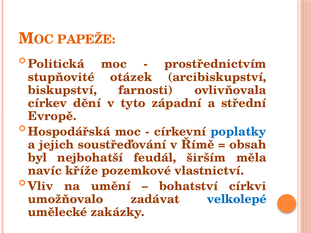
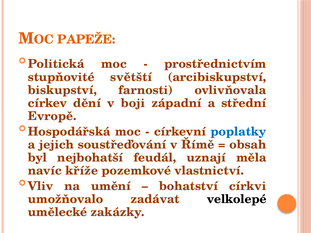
otázek: otázek -> světští (131, 77)
tyto: tyto -> boji (133, 103)
širším: širším -> uznají (206, 158)
velkolepé colour: blue -> black (237, 199)
